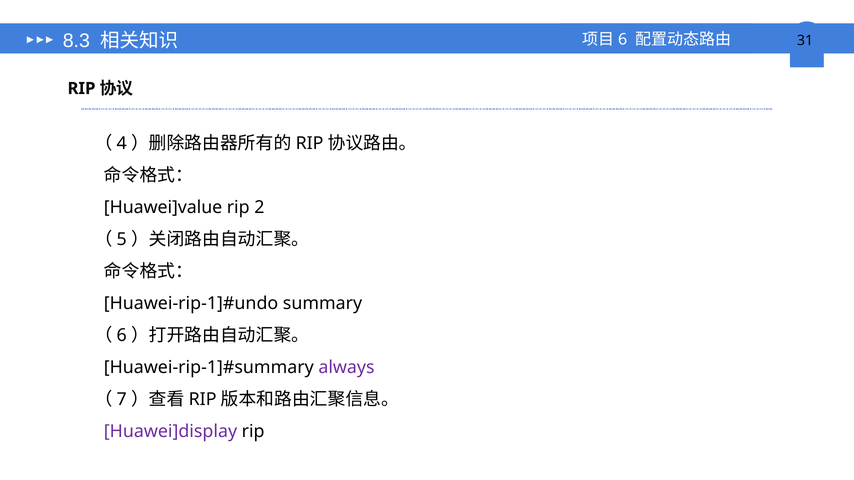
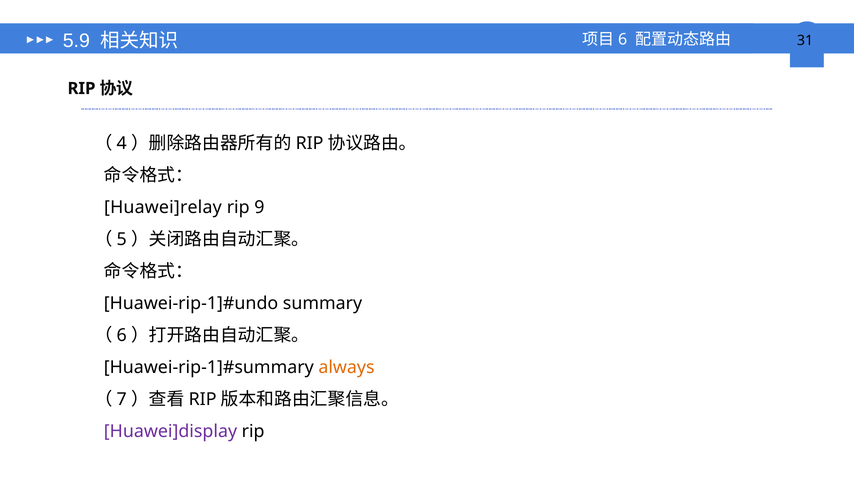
8.3: 8.3 -> 5.9 (76, 41)
Huawei]value: Huawei]value -> Huawei]relay (163, 208)
2: 2 -> 9 (259, 208)
always colour: purple -> orange (346, 368)
